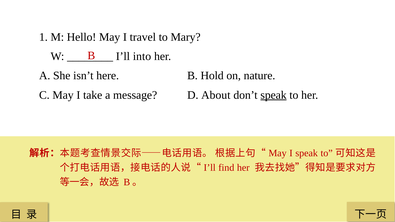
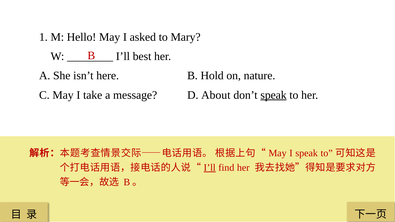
travel: travel -> asked (143, 37)
into: into -> best (142, 56)
I’ll underline: none -> present (210, 168)
